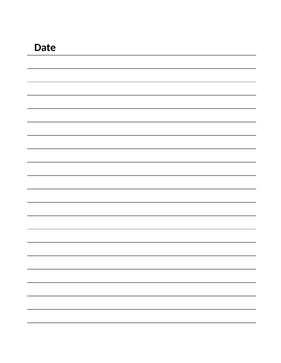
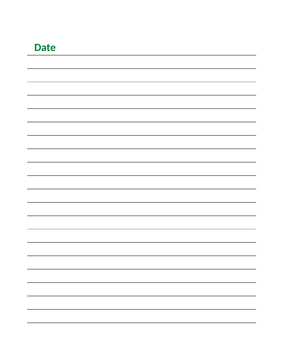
Date colour: black -> green (45, 48)
